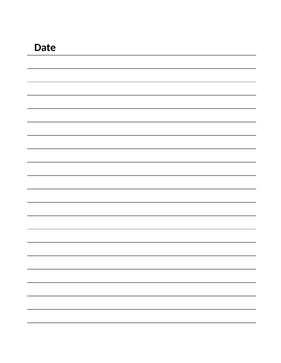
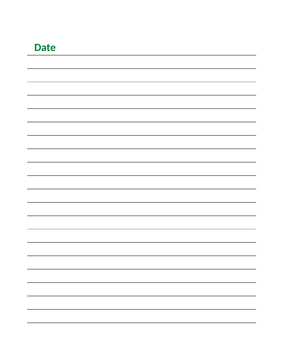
Date colour: black -> green (45, 48)
